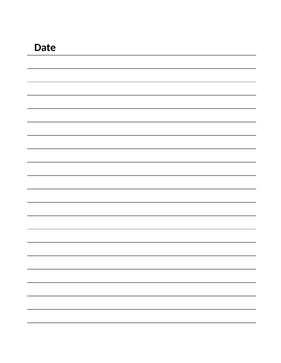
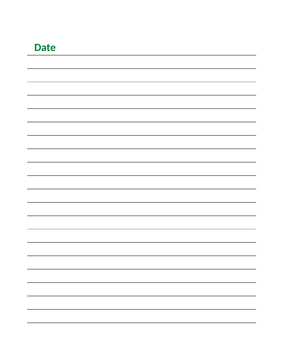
Date colour: black -> green (45, 48)
